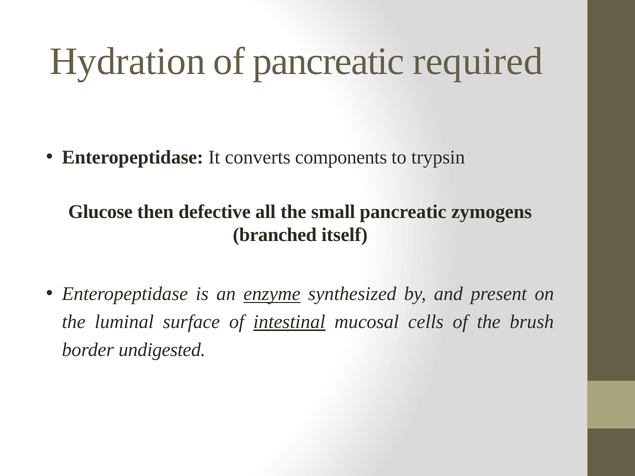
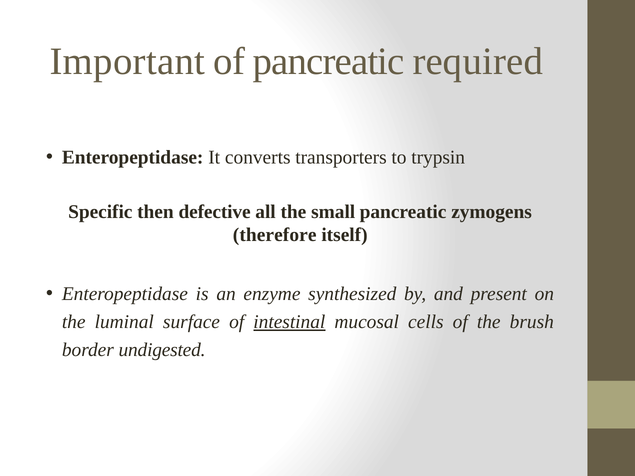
Hydration: Hydration -> Important (127, 61)
components: components -> transporters (341, 158)
Glucose: Glucose -> Specific (100, 212)
branched: branched -> therefore (275, 235)
enzyme underline: present -> none (272, 294)
